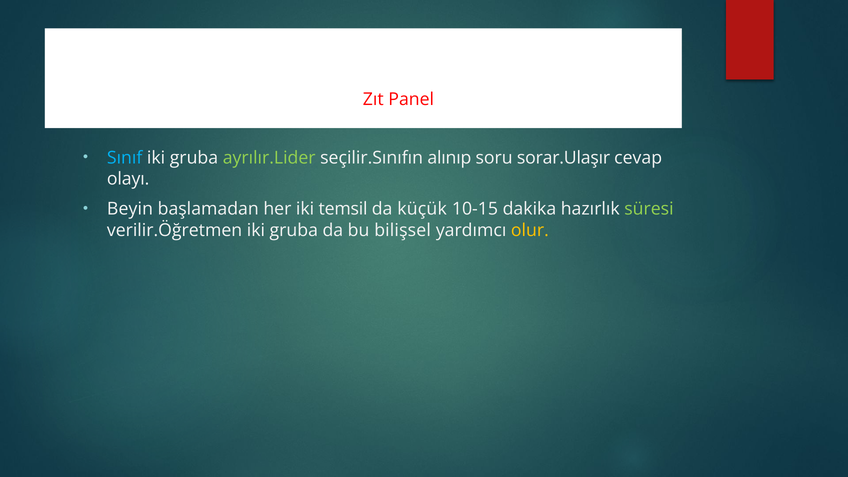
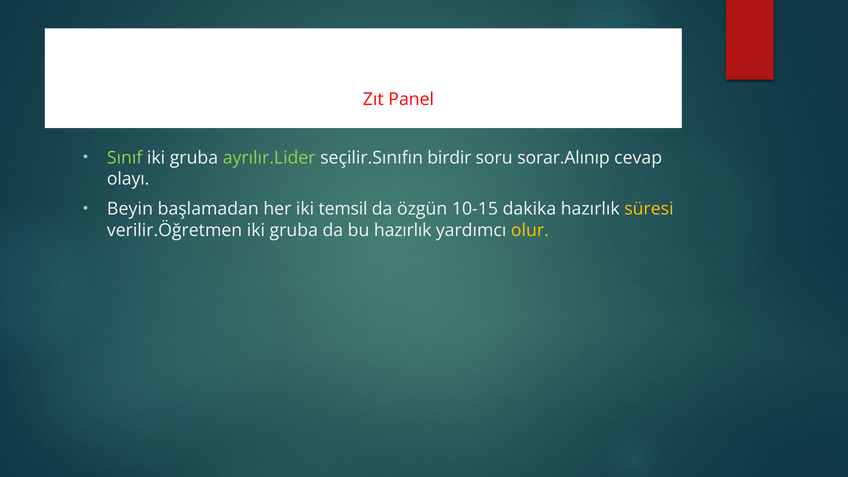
Sınıf colour: light blue -> light green (125, 158)
alınıp: alınıp -> birdir (449, 158)
sorar.Ulaşır: sorar.Ulaşır -> sorar.Alınıp (564, 158)
küçük: küçük -> özgün (422, 209)
süresi colour: light green -> yellow (649, 209)
bu bilişsel: bilişsel -> hazırlık (403, 230)
